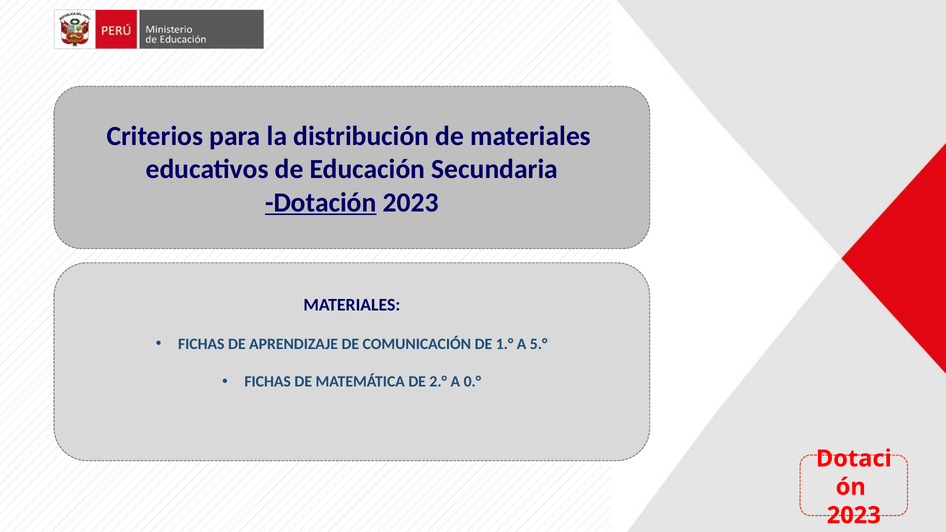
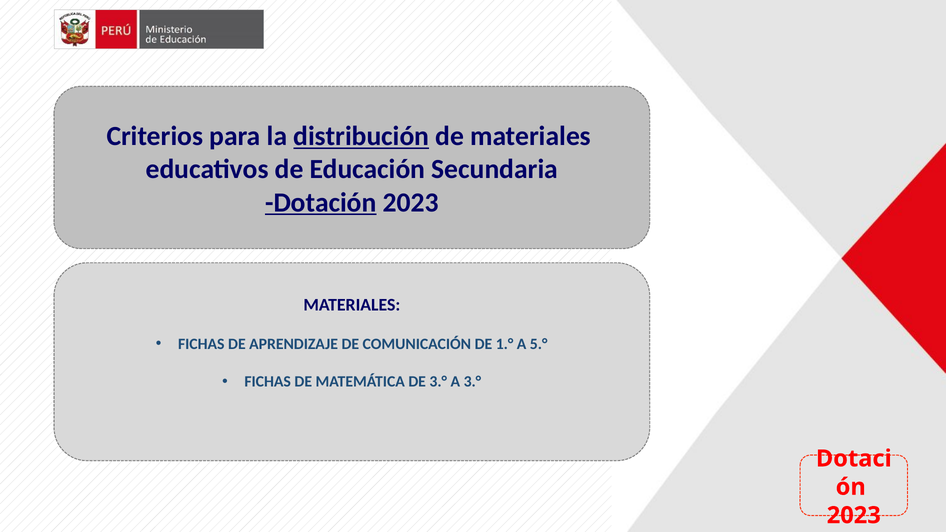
distribución underline: none -> present (361, 136)
DE 2.°: 2.° -> 3.° (438, 382)
A 0.°: 0.° -> 3.° (472, 382)
